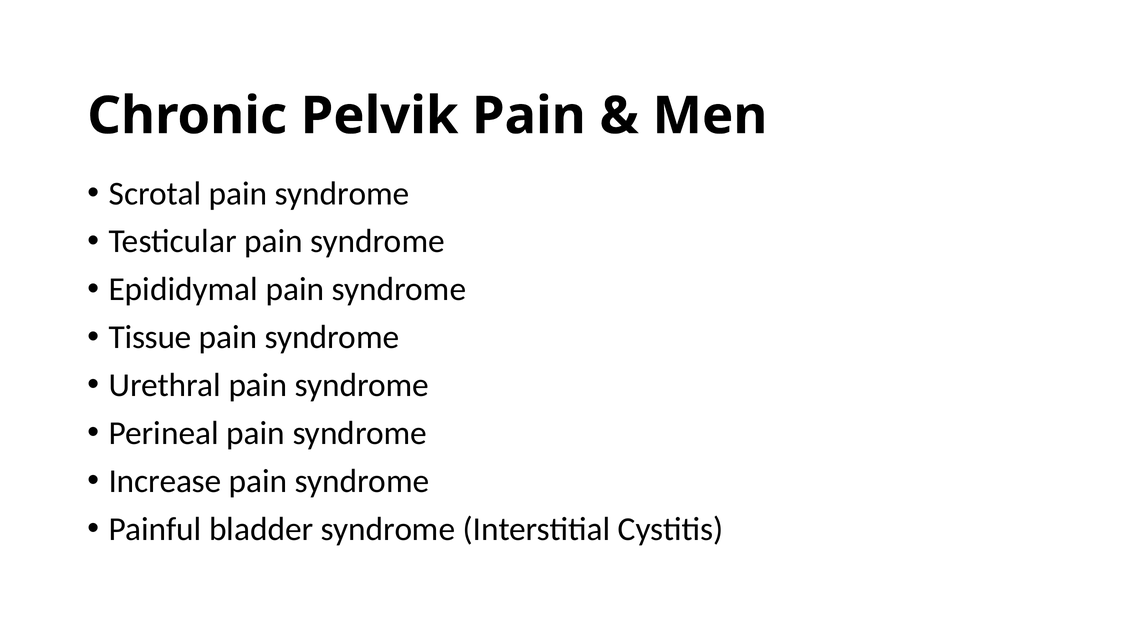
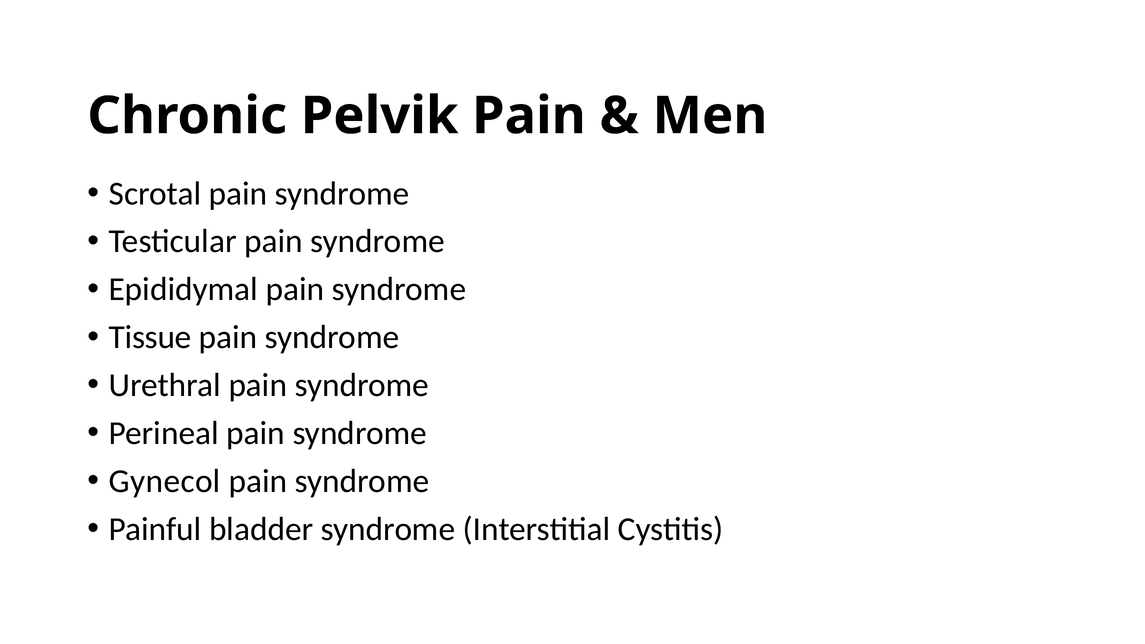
Increase: Increase -> Gynecol (165, 481)
